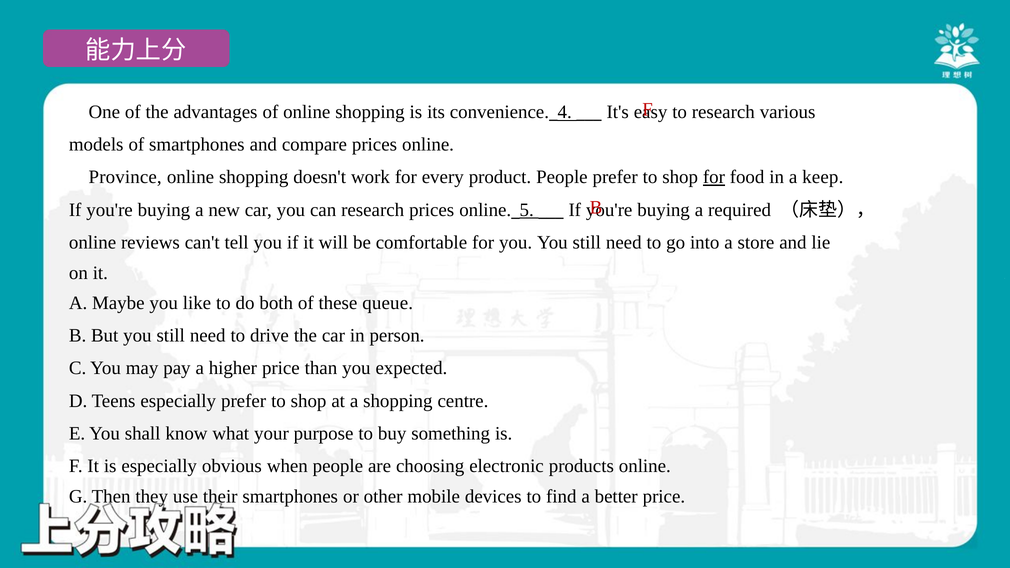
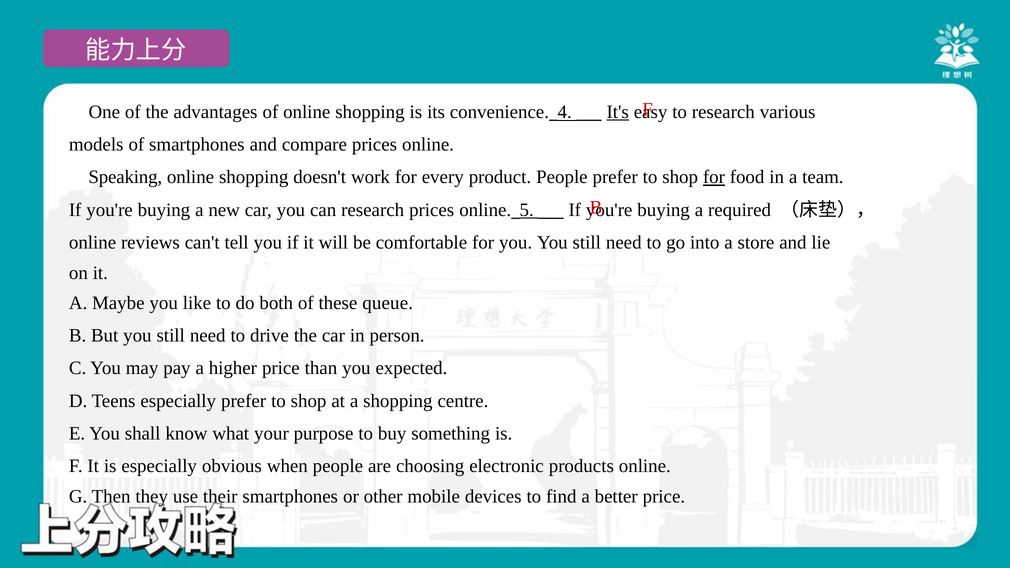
It's underline: none -> present (618, 112)
Province: Province -> Speaking (125, 177)
keep: keep -> team (823, 177)
